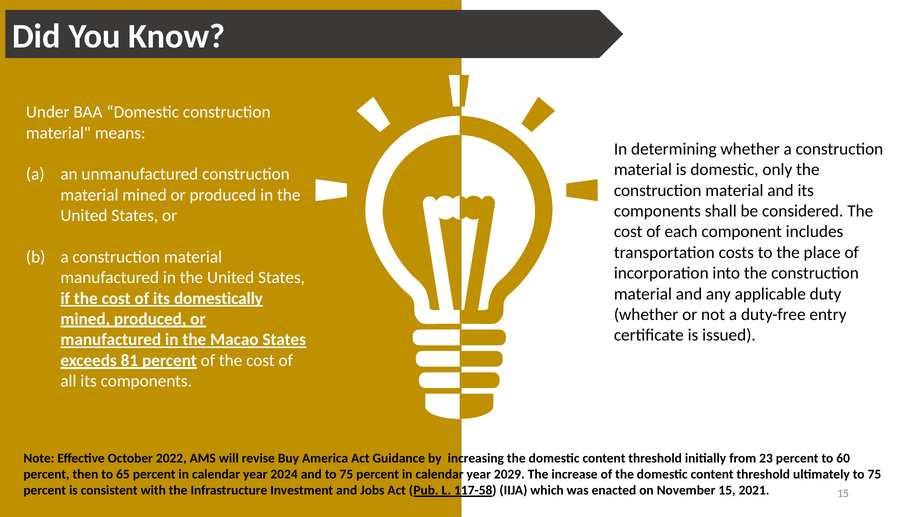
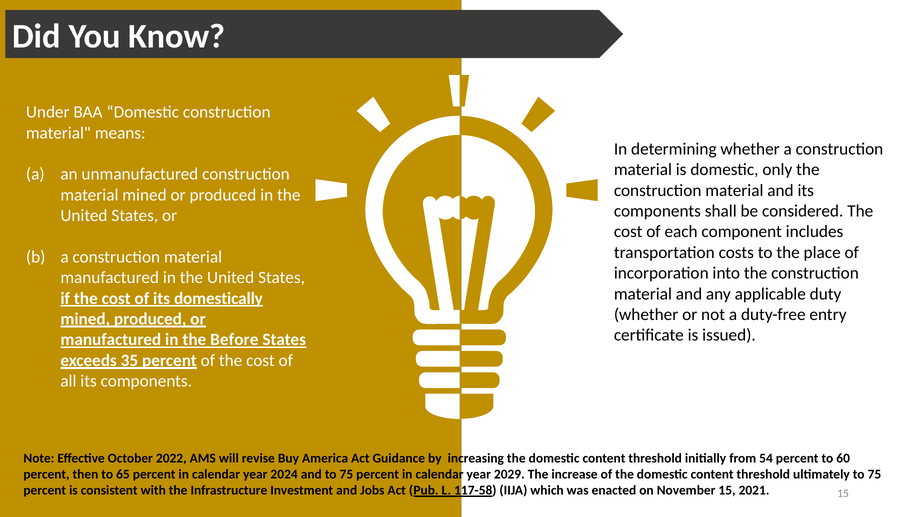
Macao: Macao -> Before (234, 340)
81: 81 -> 35 (129, 360)
23: 23 -> 54 (766, 458)
